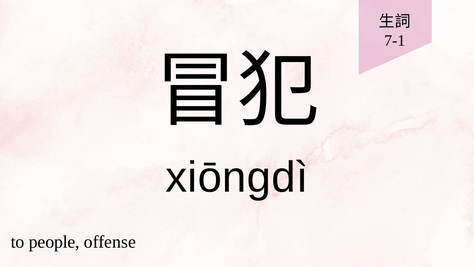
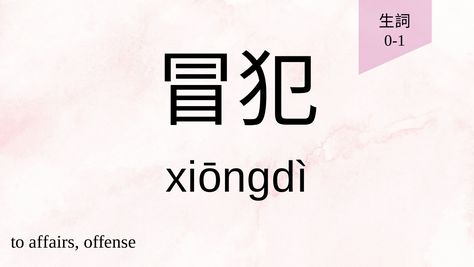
7-1: 7-1 -> 0-1 (395, 40)
people: people -> affairs (54, 242)
